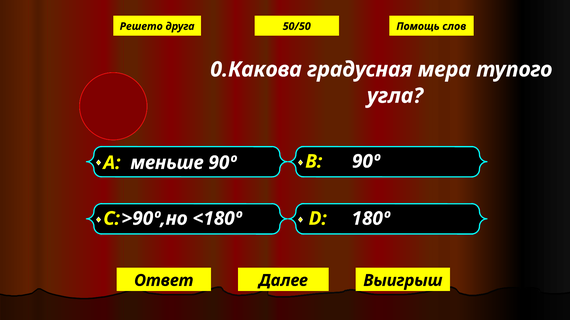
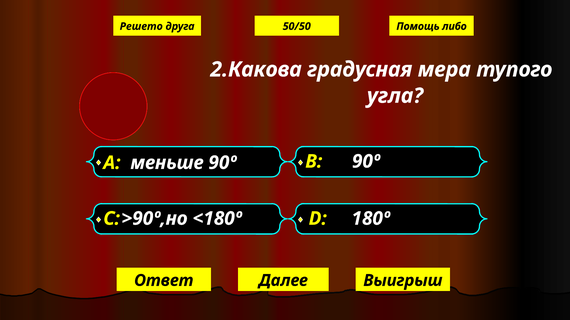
слов: слов -> либо (454, 26)
0.Какова: 0.Какова -> 2.Какова (256, 70)
